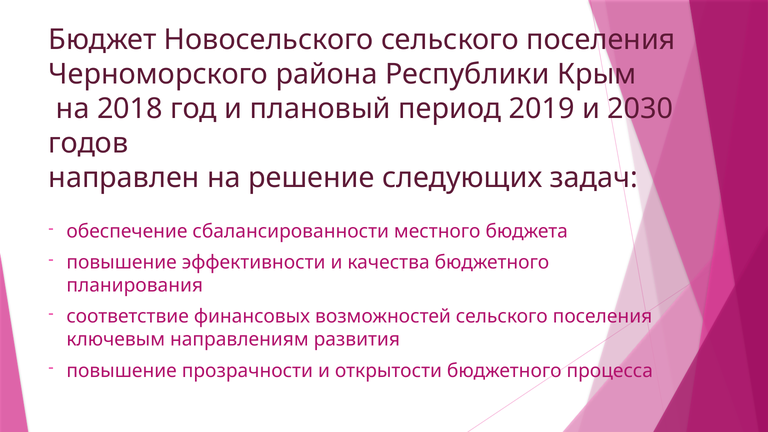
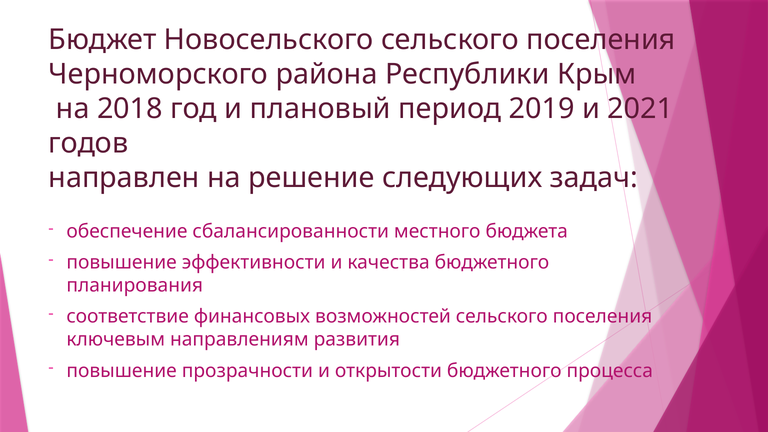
2030: 2030 -> 2021 (640, 109)
